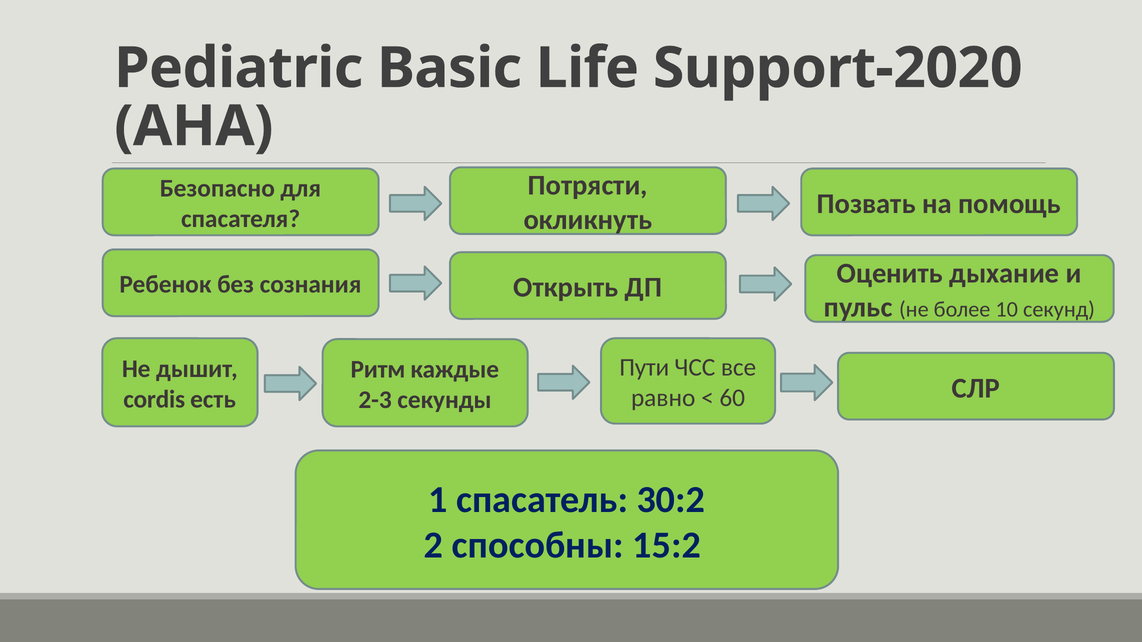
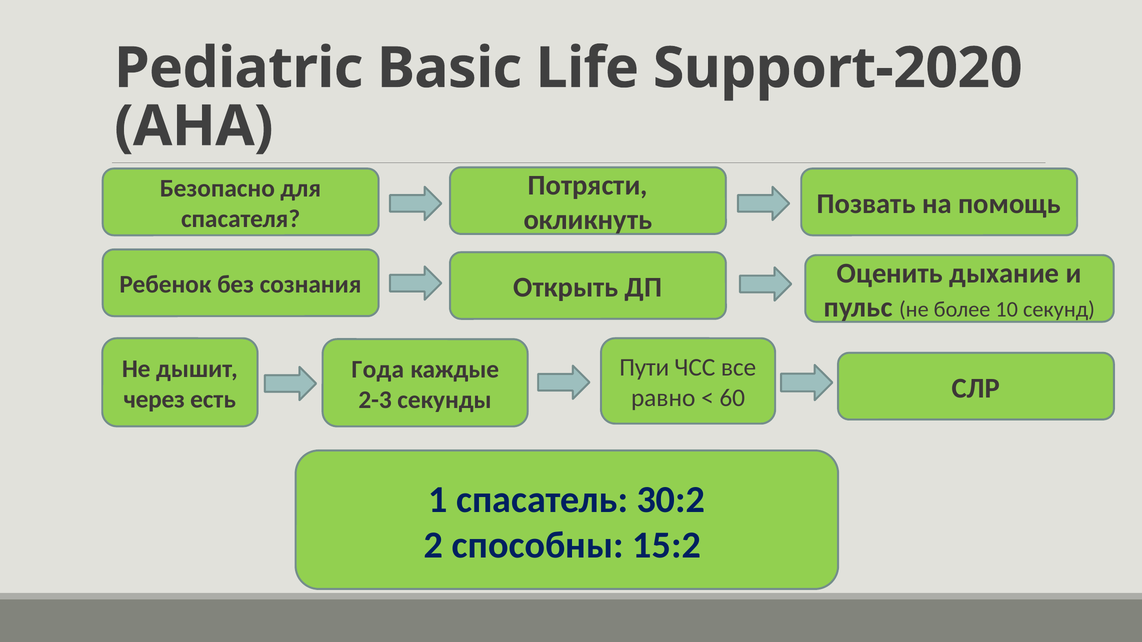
Ритм: Ритм -> Года (378, 370)
cordis: cordis -> через (154, 399)
